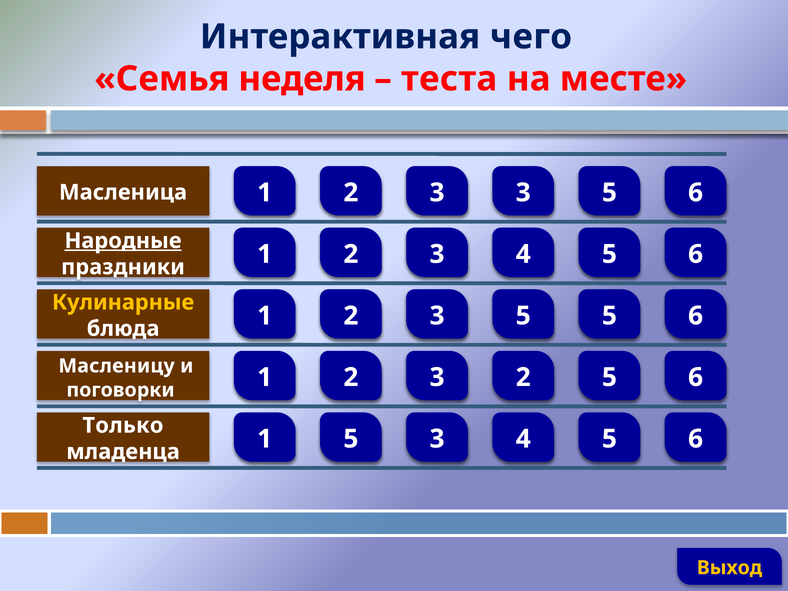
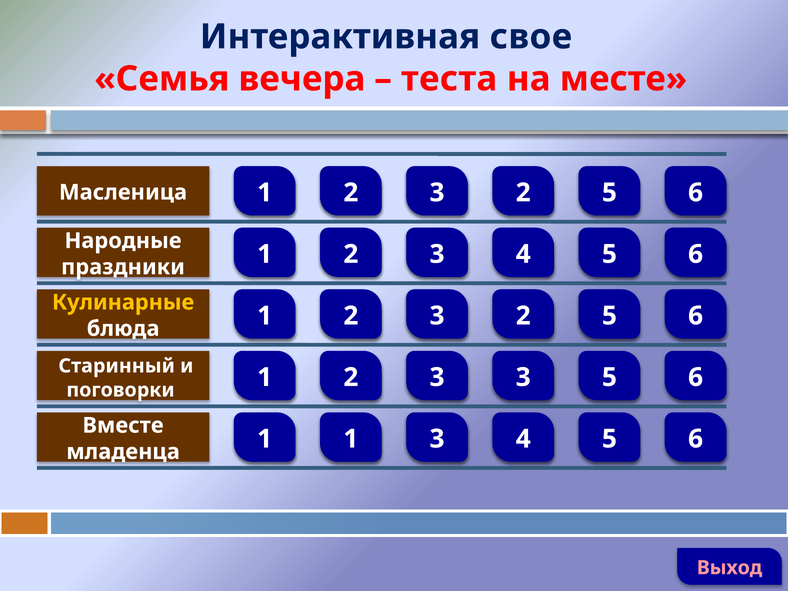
чего: чего -> свое (531, 37)
неделя: неделя -> вечера (302, 79)
3: 3 -> 2 (523, 193)
Народные underline: present -> none (123, 241)
5: 5 -> 2 (523, 316)
Масленицу: Масленицу -> Старинный (117, 366)
3 2: 2 -> 3 (523, 377)
Только: Только -> Вместе (123, 425)
1 5: 5 -> 1 (351, 439)
Выход colour: yellow -> pink (730, 568)
